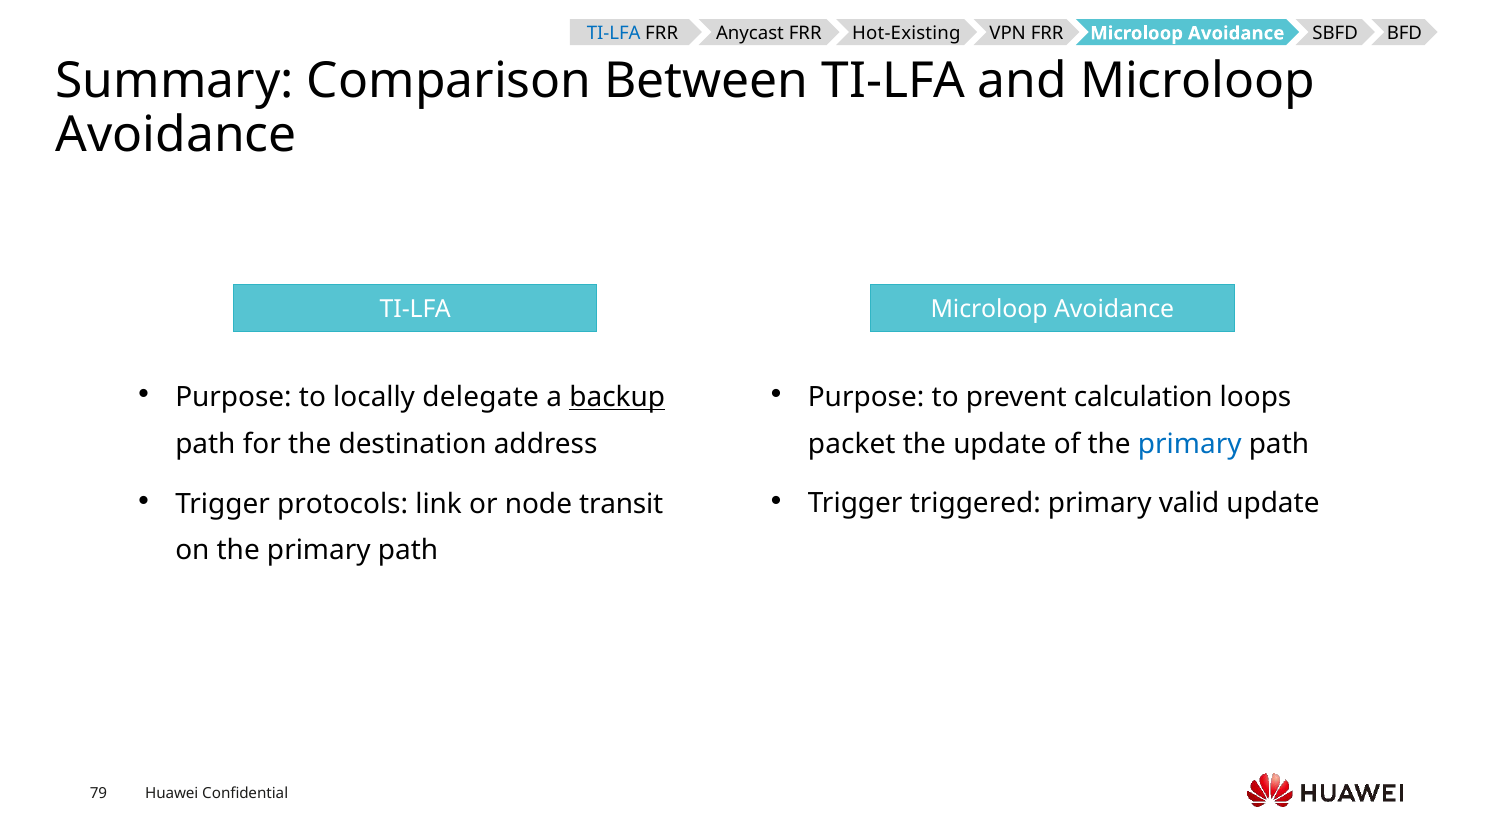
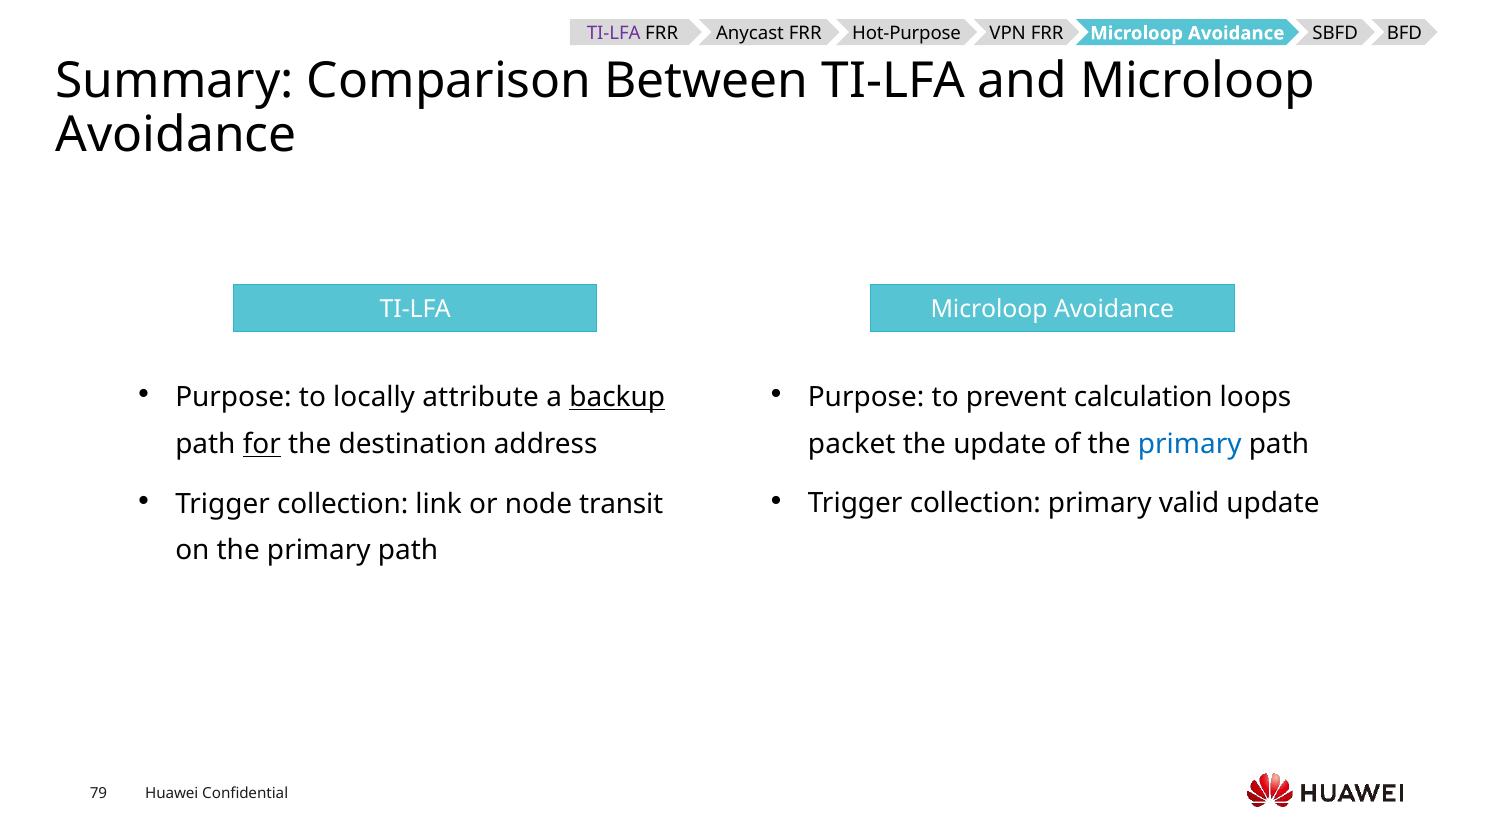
TI-LFA colour: blue -> purple (614, 33)
Hot-Existing: Hot-Existing -> Hot-Purpose (907, 33)
delegate: delegate -> attribute (481, 398)
for underline: none -> present (262, 445)
triggered: triggered -> collection (975, 504)
protocols: protocols -> collection (343, 504)
